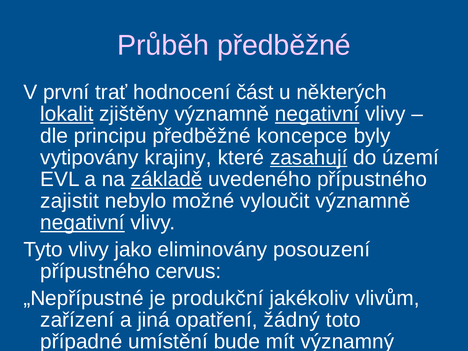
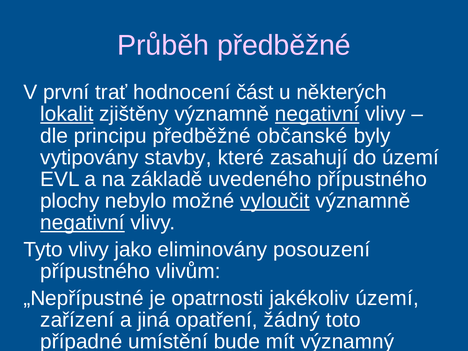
koncepce: koncepce -> občanské (302, 136)
vytipovány krajiny: krajiny -> stavby (178, 158)
zasahují underline: present -> none (309, 158)
základě underline: present -> none (167, 179)
zajistit: zajistit -> plochy (70, 201)
vyloučit underline: none -> present (275, 201)
cervus: cervus -> vlivům (188, 271)
produkční: produkční -> opatrnosti (217, 298)
jakékoliv vlivům: vlivům -> území (387, 298)
